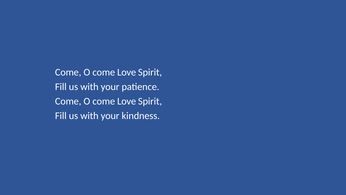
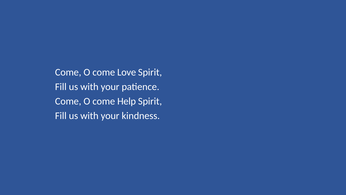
Love: Love -> Help (127, 101)
